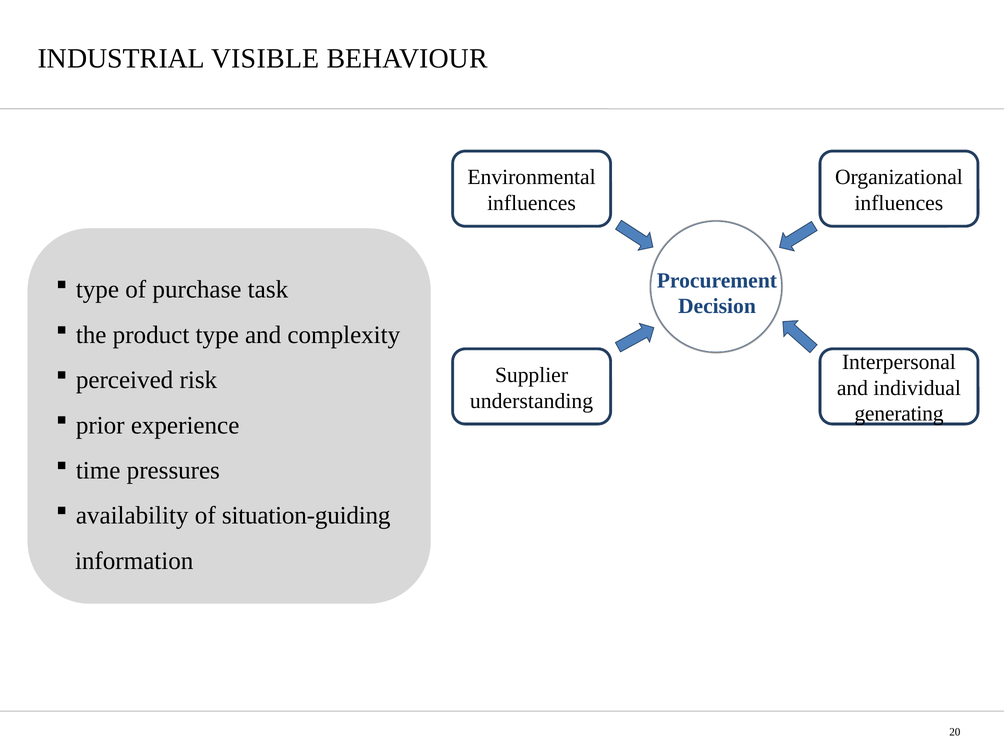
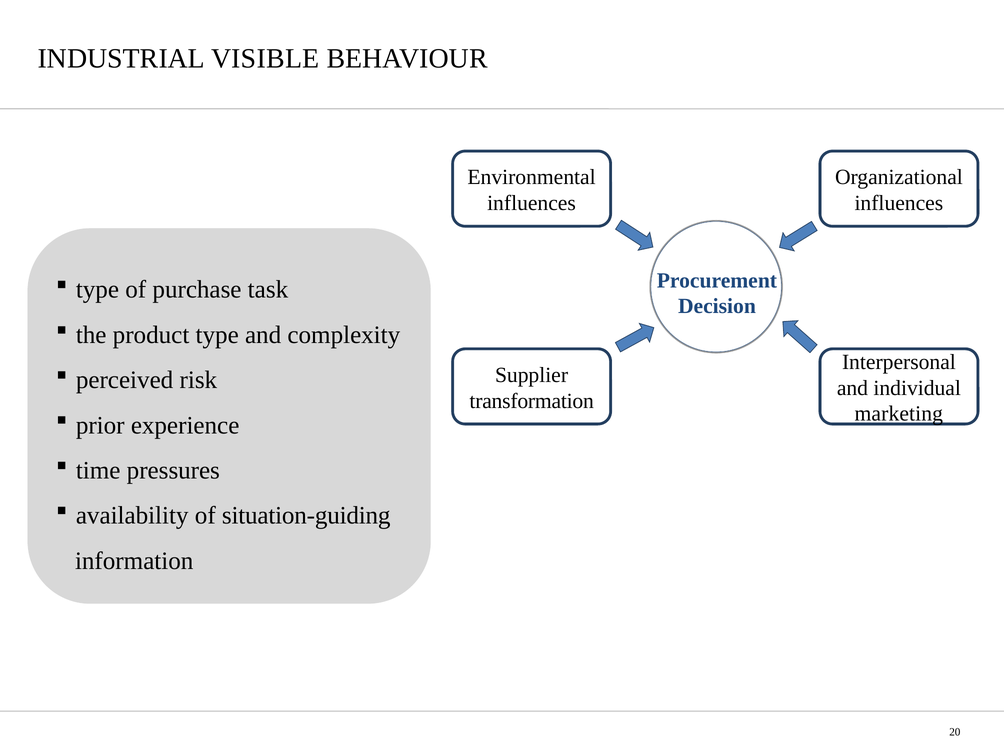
understanding: understanding -> transformation (532, 401)
generating: generating -> marketing (899, 414)
